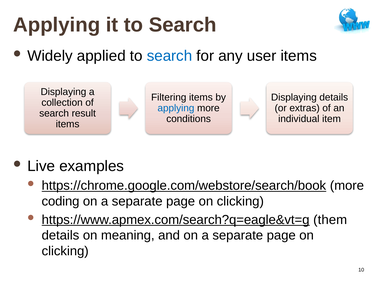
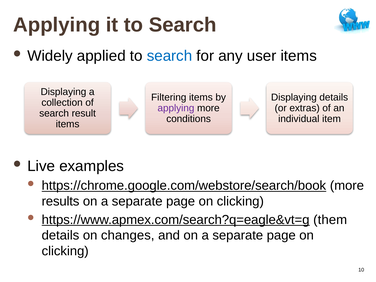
applying colour: blue -> purple (176, 108)
coding: coding -> results (61, 201)
meaning: meaning -> changes (128, 235)
